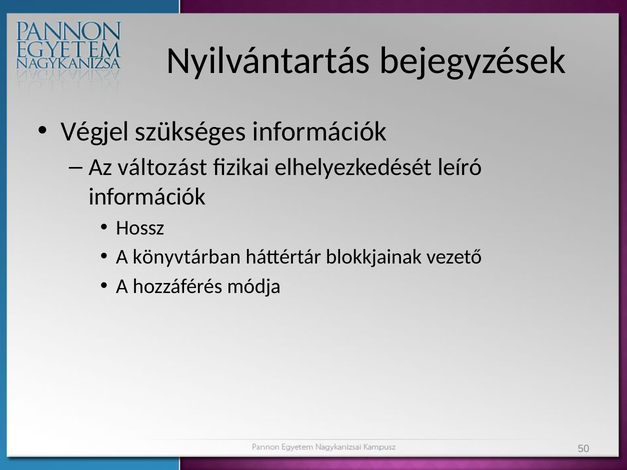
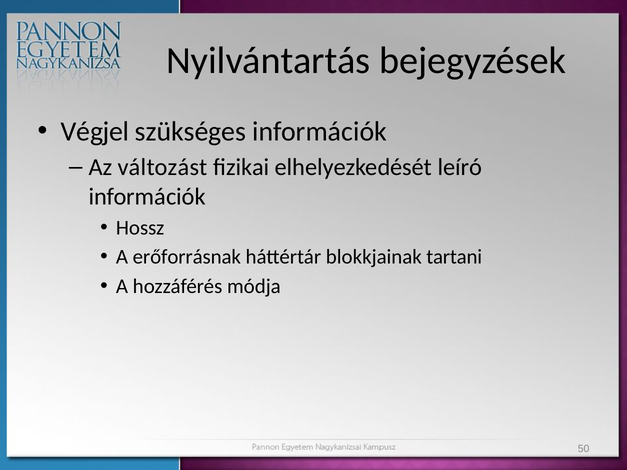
könyvtárban: könyvtárban -> erőforrásnak (187, 257)
vezető: vezető -> tartani (454, 257)
